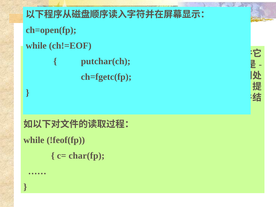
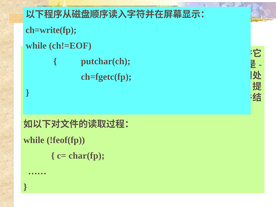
ch=open(fp: ch=open(fp -> ch=write(fp (51, 30)
